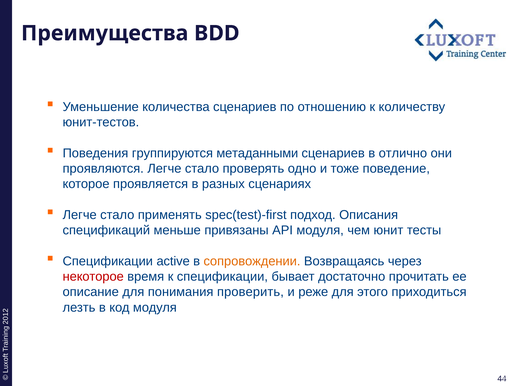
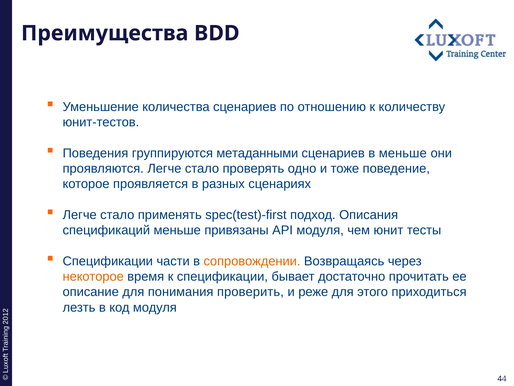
в отлично: отлично -> меньше (403, 153)
active: active -> части (173, 261)
некоторое colour: red -> orange (93, 276)
